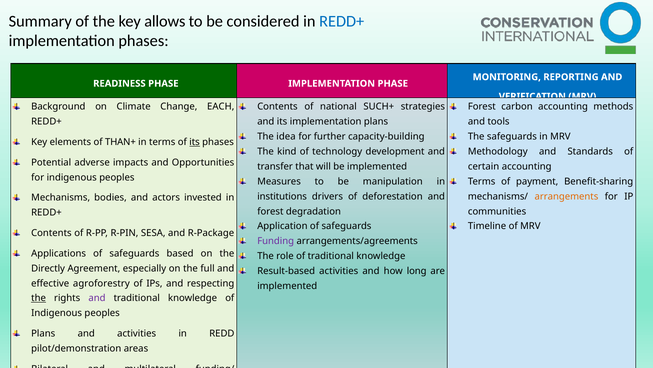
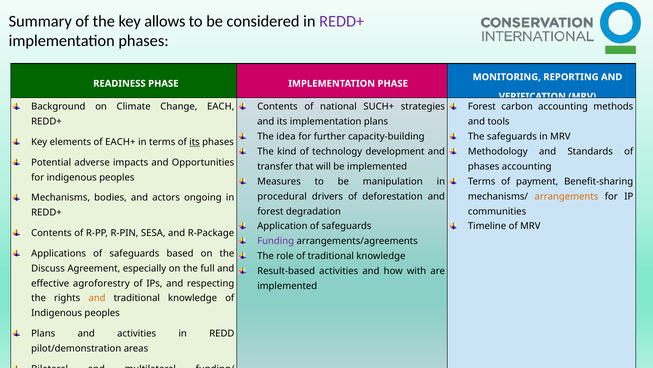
REDD+ colour: blue -> purple (342, 21)
THAN+: THAN+ -> EACH+ (120, 142)
certain: certain -> phases (484, 166)
institutions: institutions -> procedural (282, 196)
invested: invested -> ongoing (203, 197)
Directly: Directly -> Discuss (48, 268)
long: long -> with (417, 271)
the underline: present -> none (39, 298)
and colour: purple -> orange (97, 298)
